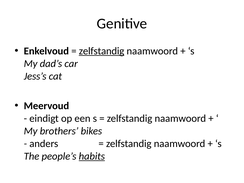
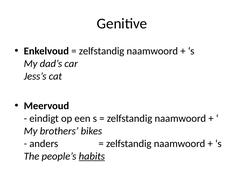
zelfstandig underline: present -> none (102, 51)
